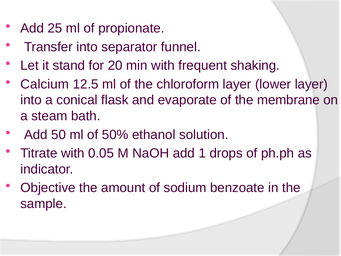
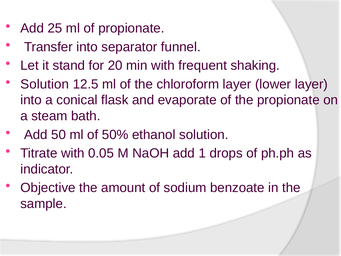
Calcium: Calcium -> Solution (45, 84)
the membrane: membrane -> propionate (288, 100)
